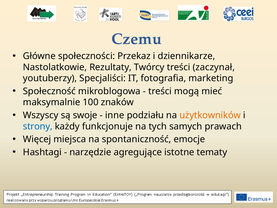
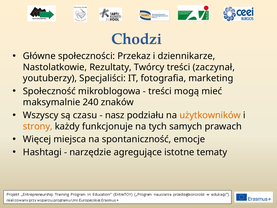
Czemu: Czemu -> Chodzi (137, 39)
100: 100 -> 240 (91, 102)
swoje: swoje -> czasu (85, 115)
inne: inne -> nasz (115, 115)
strony colour: blue -> orange (38, 126)
